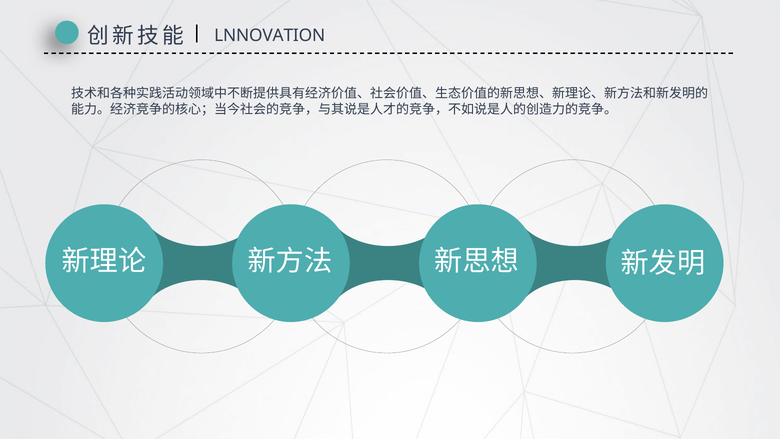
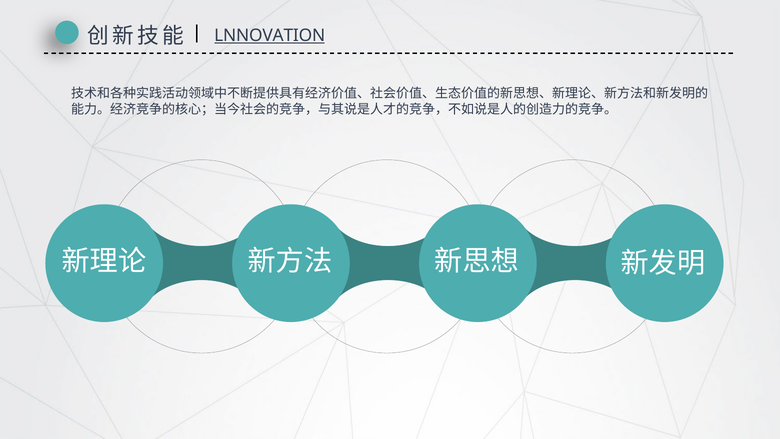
LNNOVATION underline: none -> present (270, 35)
